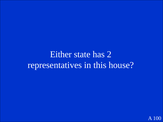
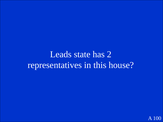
Either: Either -> Leads (61, 54)
